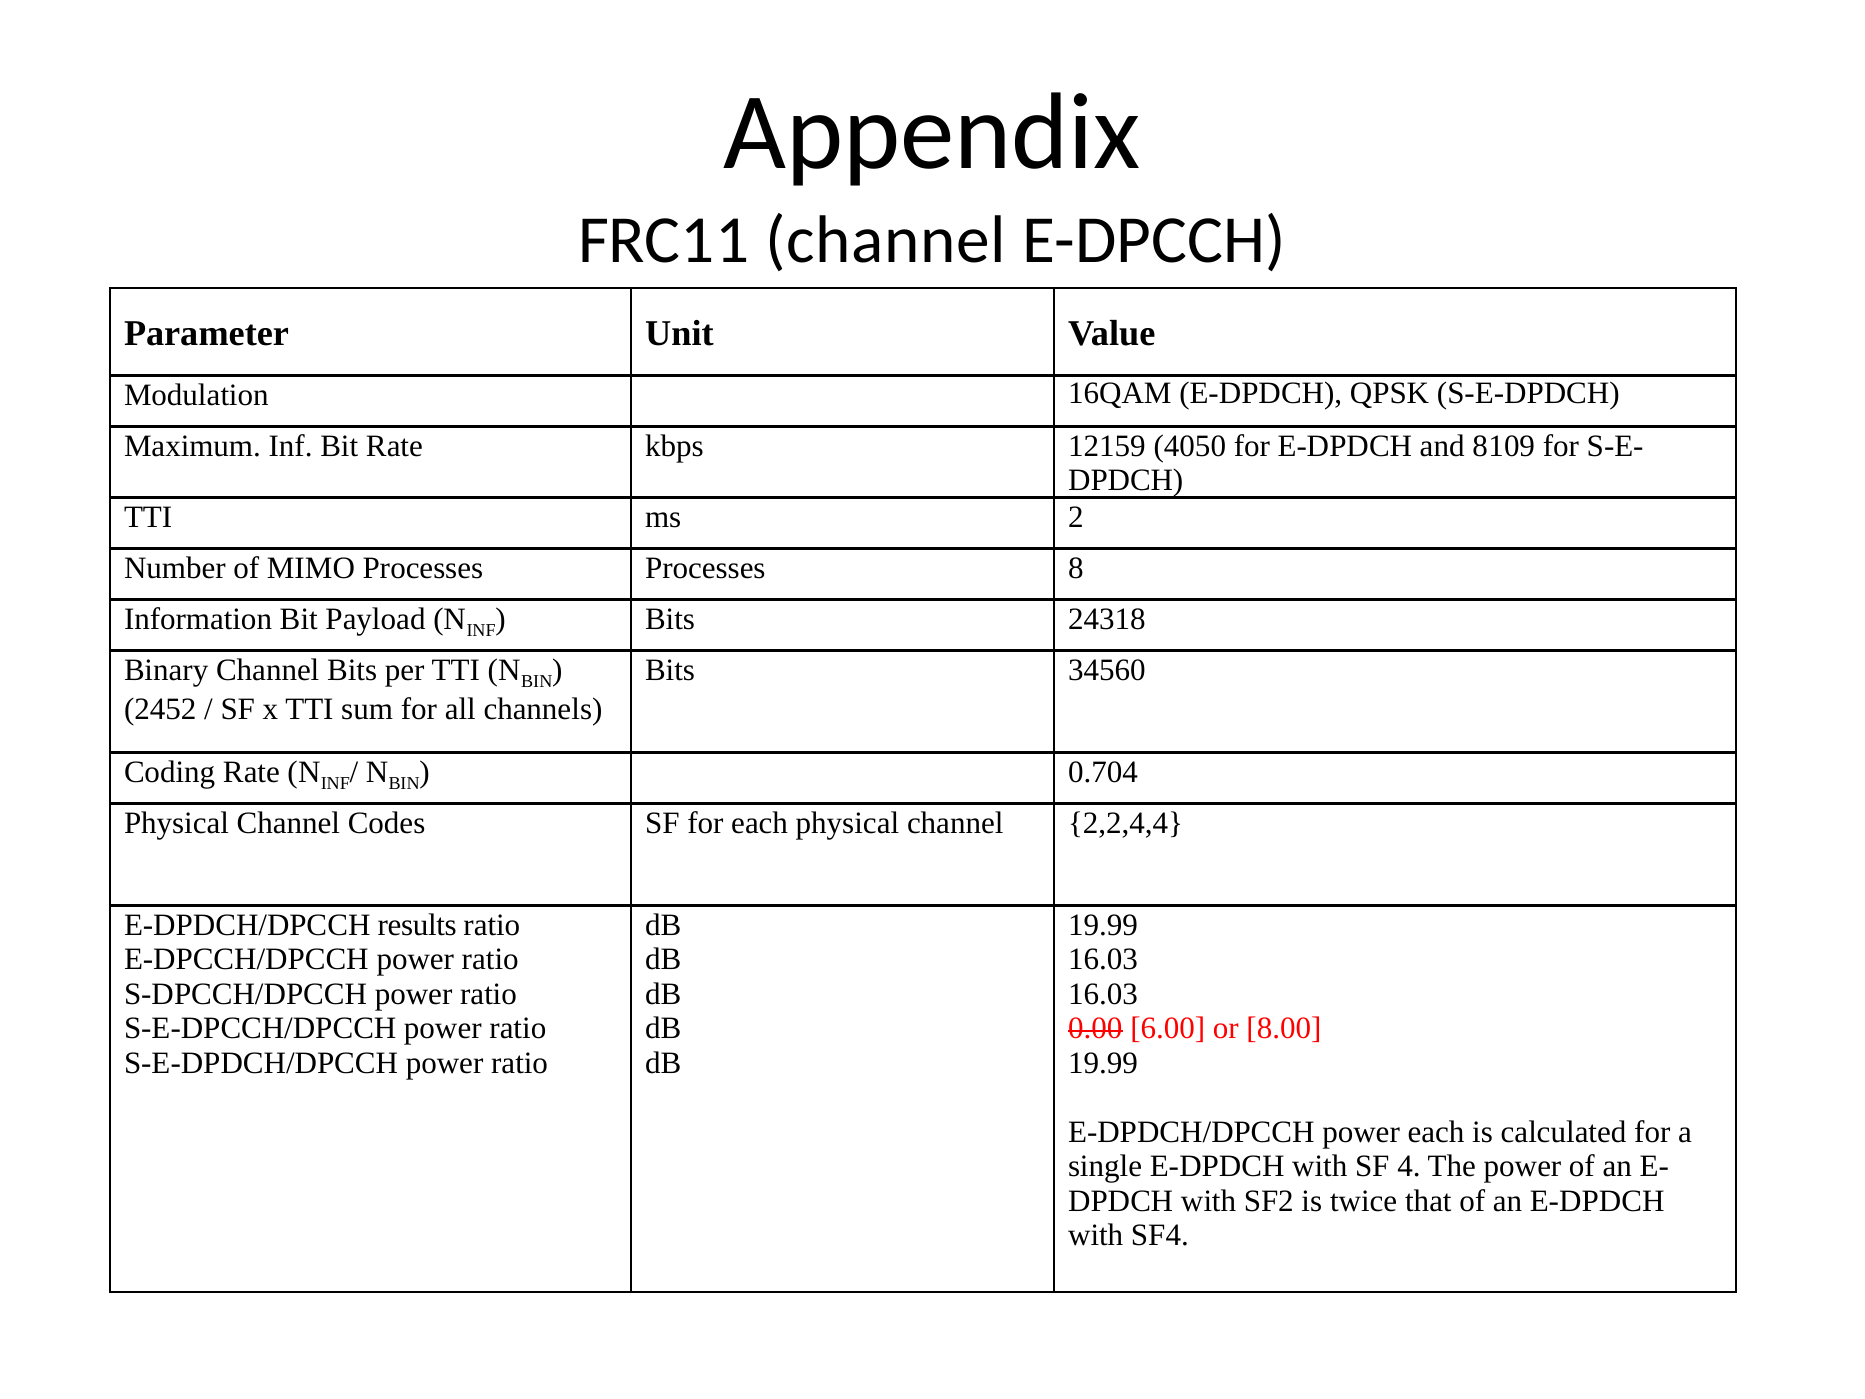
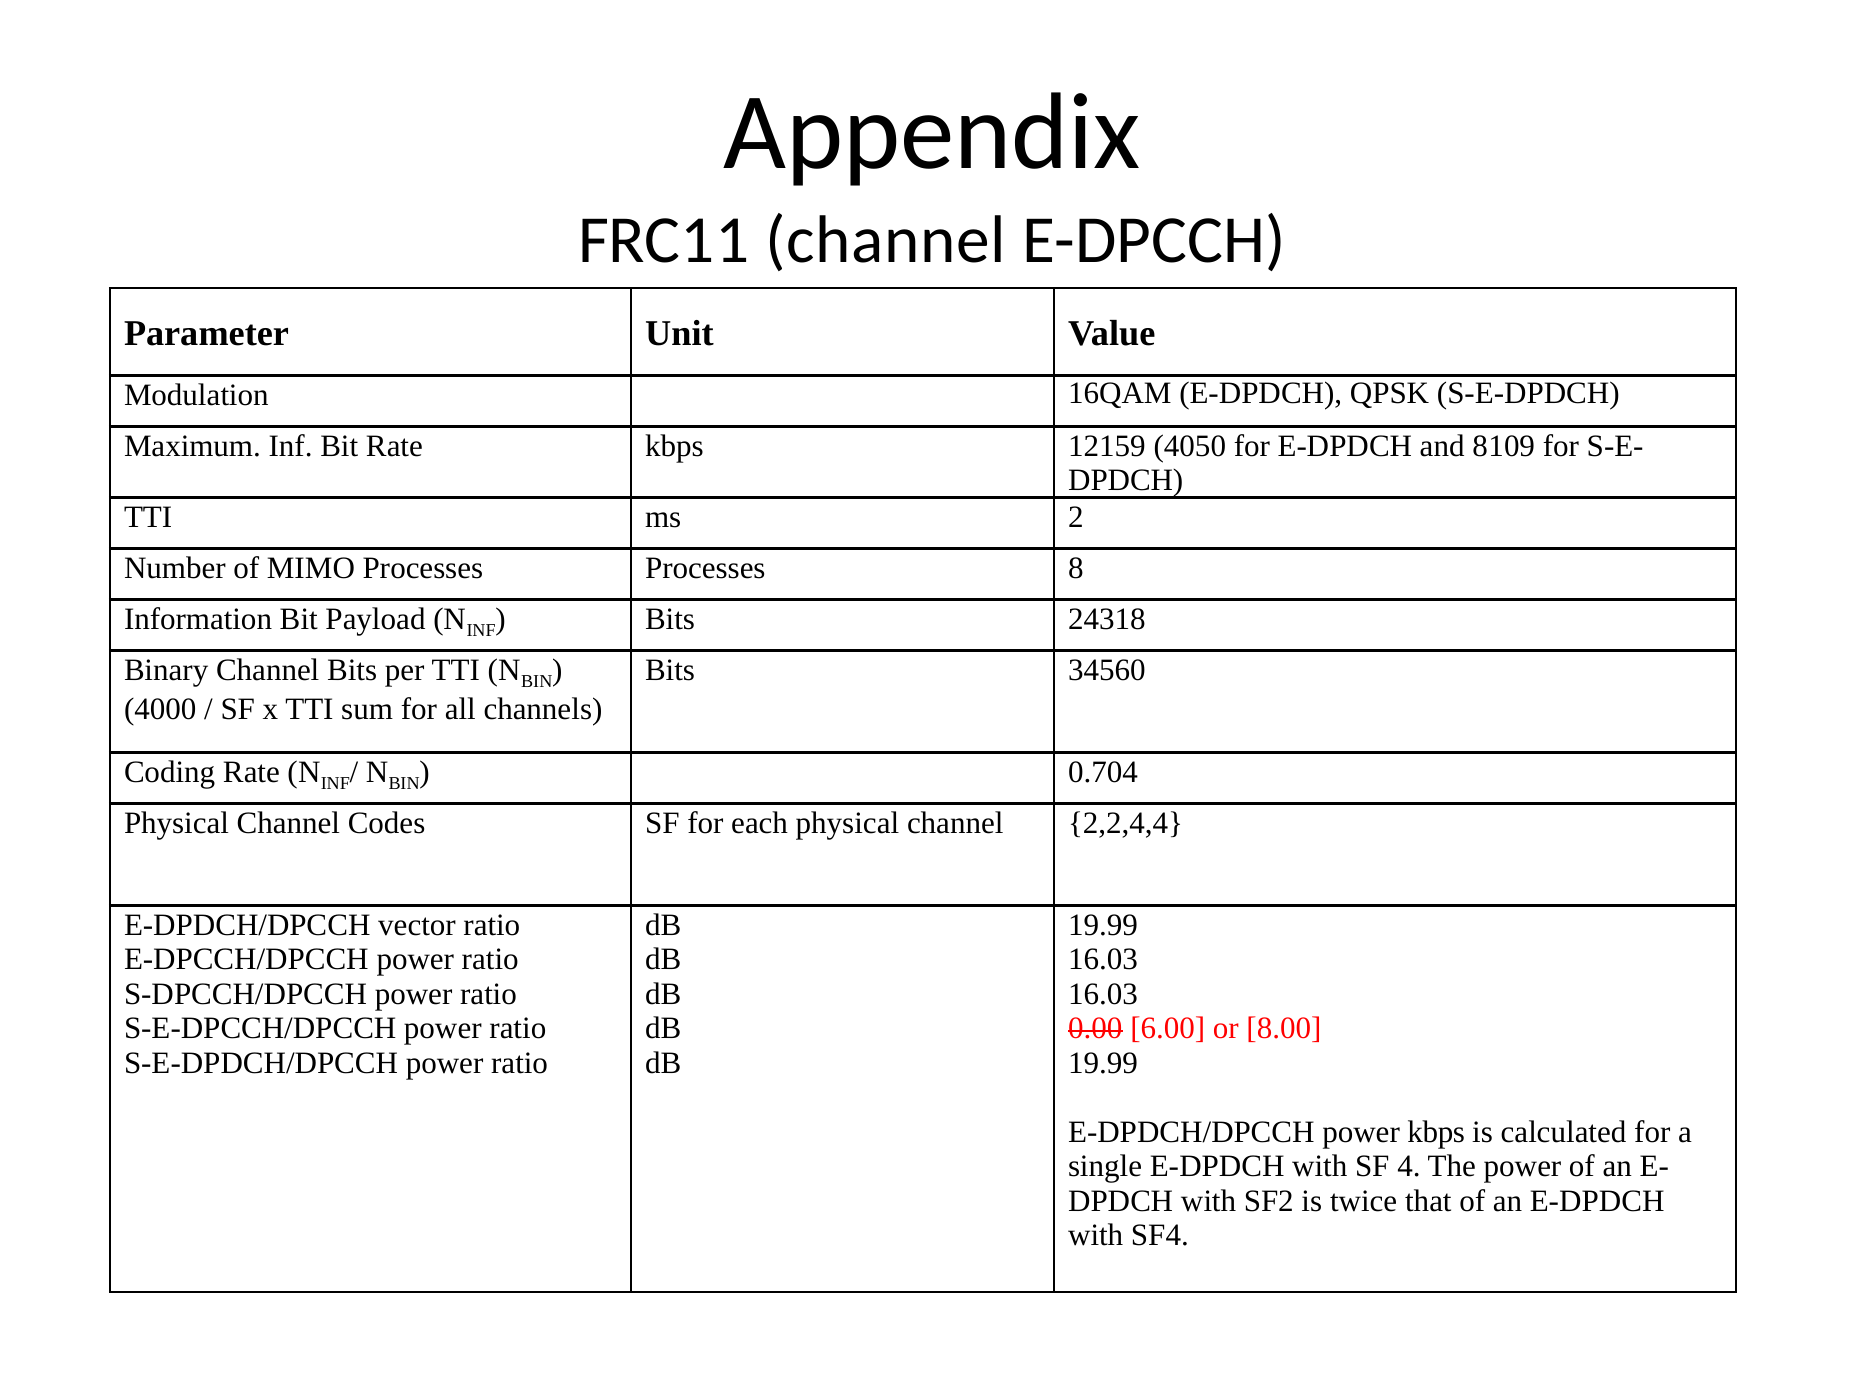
2452: 2452 -> 4000 (160, 709)
results: results -> vector (417, 925)
power each: each -> kbps (1436, 1132)
